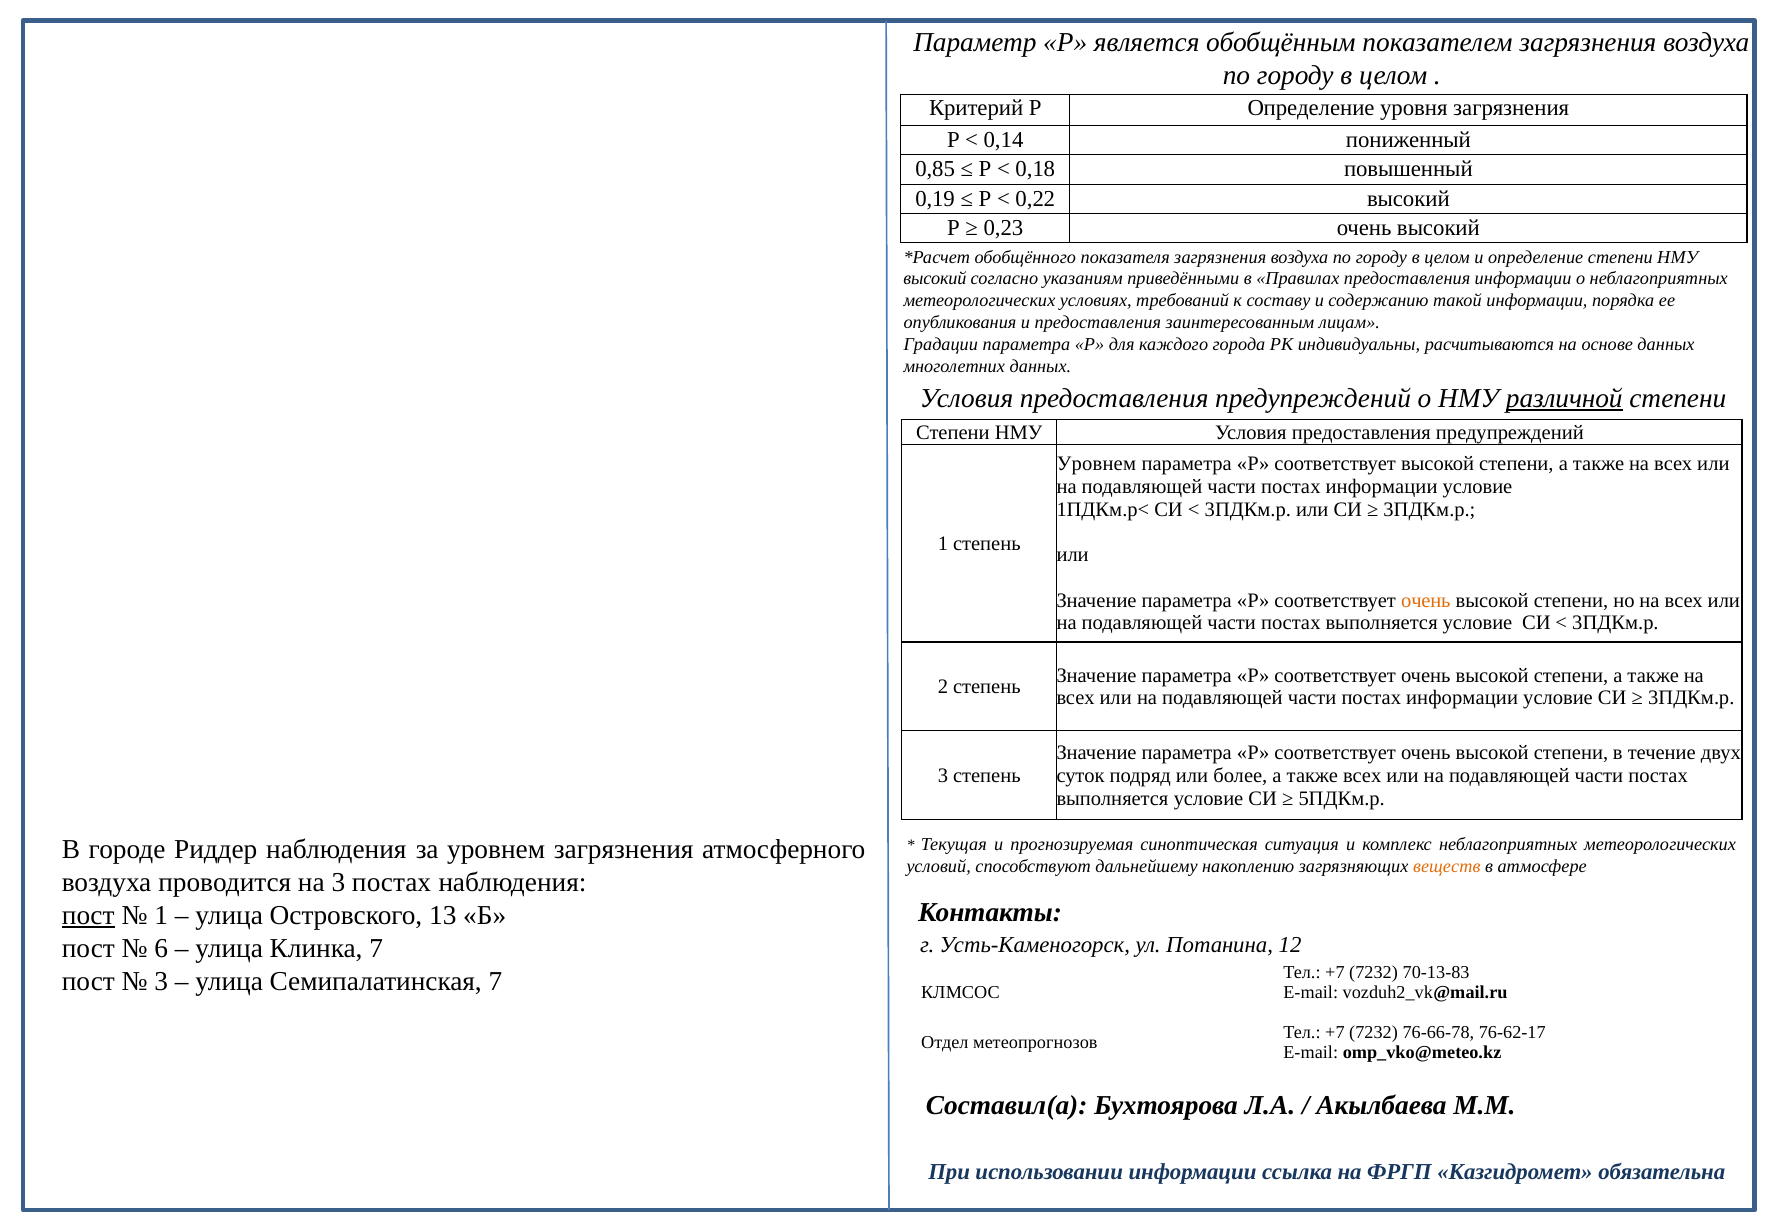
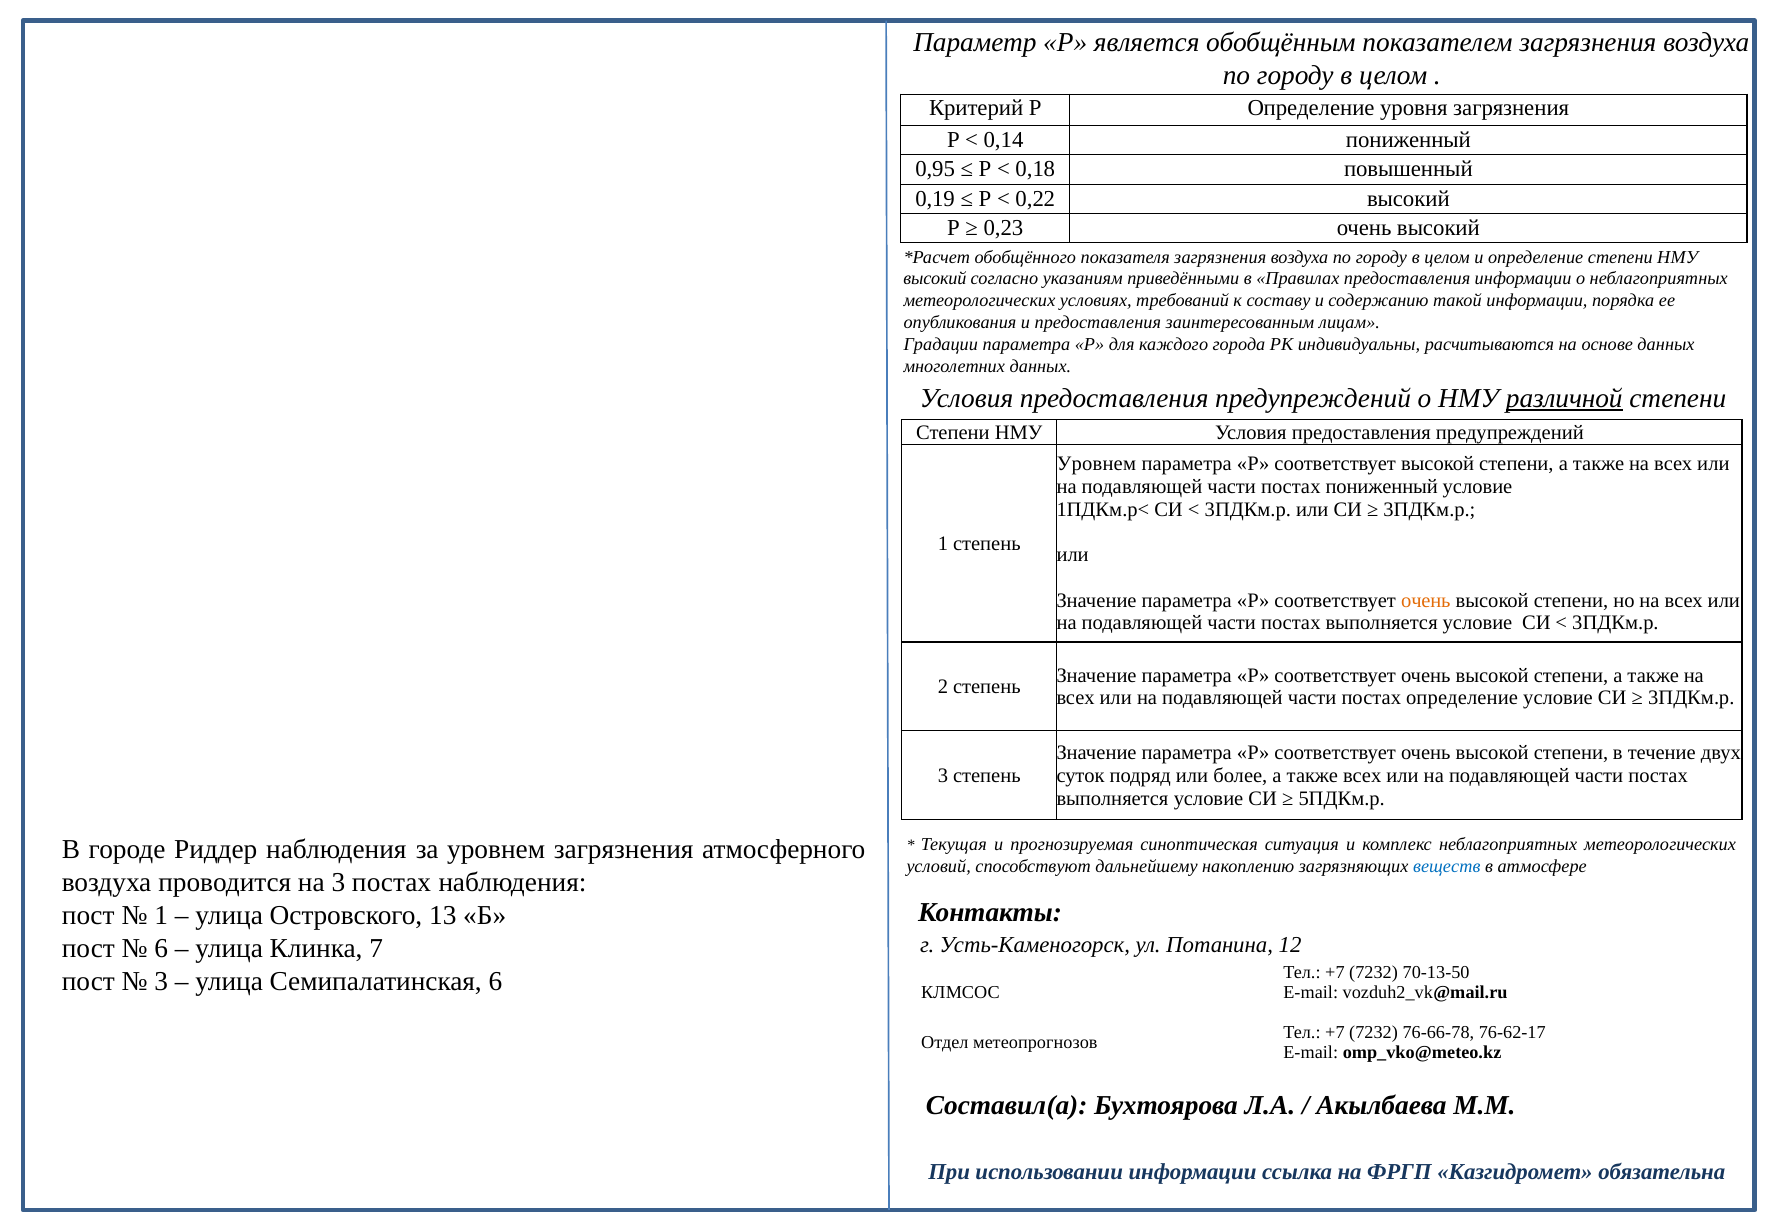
0,85: 0,85 -> 0,95 (935, 169)
информации: информации -> пониженный (1382, 486)
информации: информации -> определение (1462, 698)
веществ colour: orange -> blue (1447, 866)
пост underline: present -> none (88, 915)
70-13-83: 70-13-83 -> 70-13-50 (1436, 972)
Семипалатинская 7: 7 -> 6 (495, 981)
